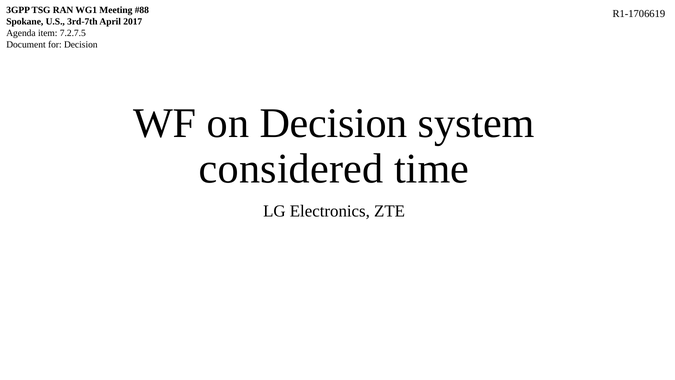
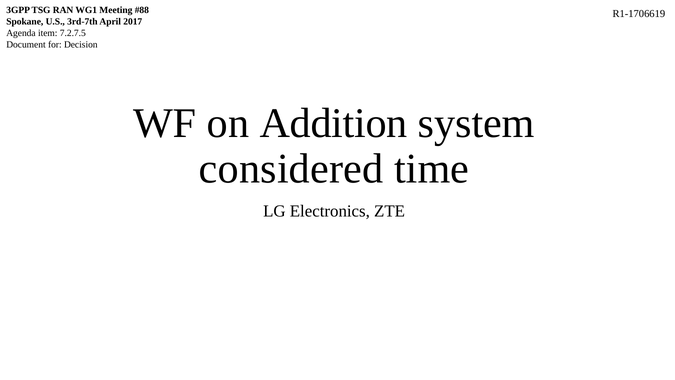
on Decision: Decision -> Addition (334, 123)
